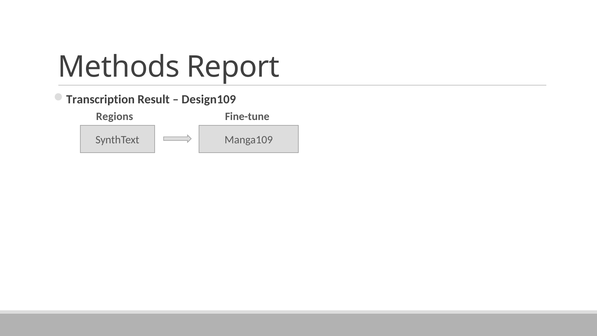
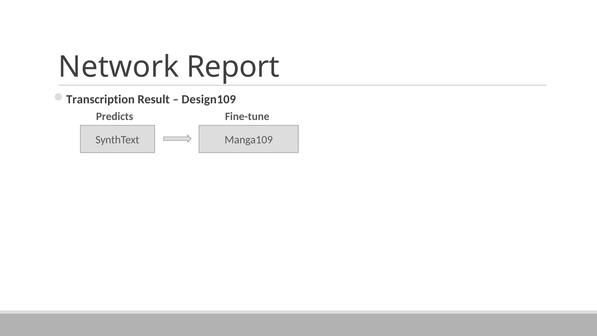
Methods: Methods -> Network (119, 67)
Regions: Regions -> Predicts (115, 116)
